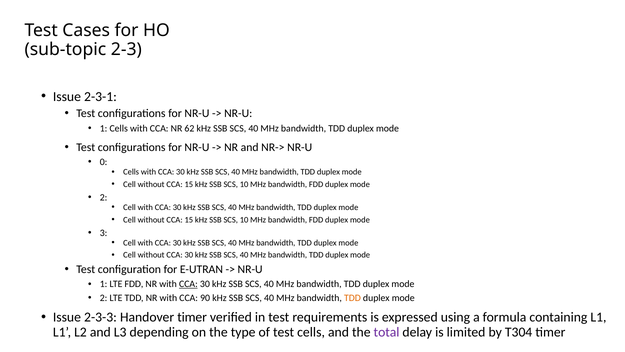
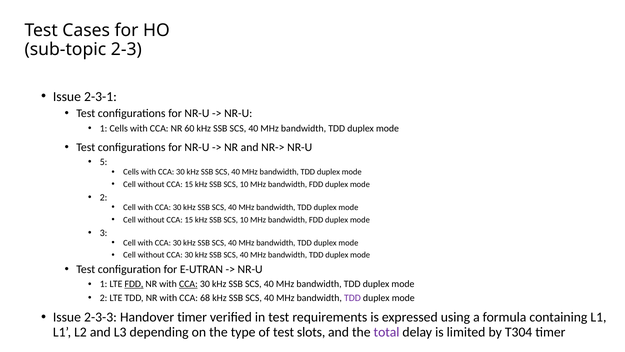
62: 62 -> 60 (189, 128)
0: 0 -> 5 (104, 162)
FDD underline: none -> present (134, 284)
90: 90 -> 68 (205, 298)
TDD colour: orange -> purple (352, 298)
test cells: cells -> slots (311, 332)
